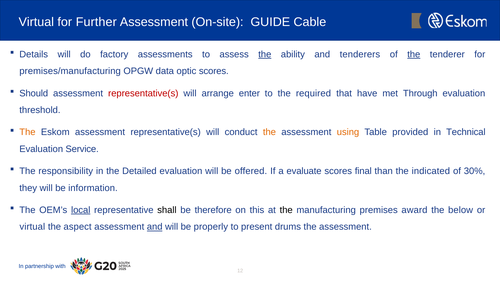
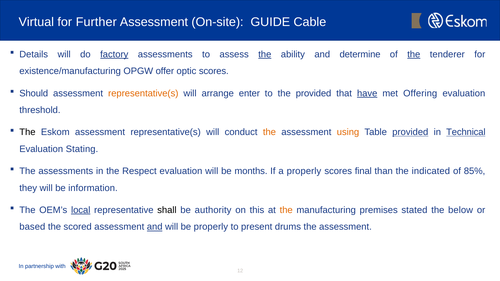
factory underline: none -> present (114, 54)
tenderers: tenderers -> determine (360, 54)
premises/manufacturing: premises/manufacturing -> existence/manufacturing (70, 71)
data: data -> offer (165, 71)
representative(s colour: red -> orange (143, 93)
the required: required -> provided (314, 93)
have underline: none -> present (367, 93)
Through: Through -> Offering (420, 93)
The colour: orange -> black (27, 132)
provided underline: none -> present (410, 132)
Technical underline: none -> present (466, 132)
Service: Service -> Stating (82, 149)
The responsibility: responsibility -> assessments (66, 171)
Detailed: Detailed -> Respect (139, 171)
offered: offered -> months (251, 171)
a evaluate: evaluate -> properly (304, 171)
30%: 30% -> 85% (475, 171)
therefore: therefore -> authority (213, 210)
the colour: black -> orange (286, 210)
award: award -> stated (414, 210)
virtual: virtual -> based (32, 227)
aspect: aspect -> scored (78, 227)
